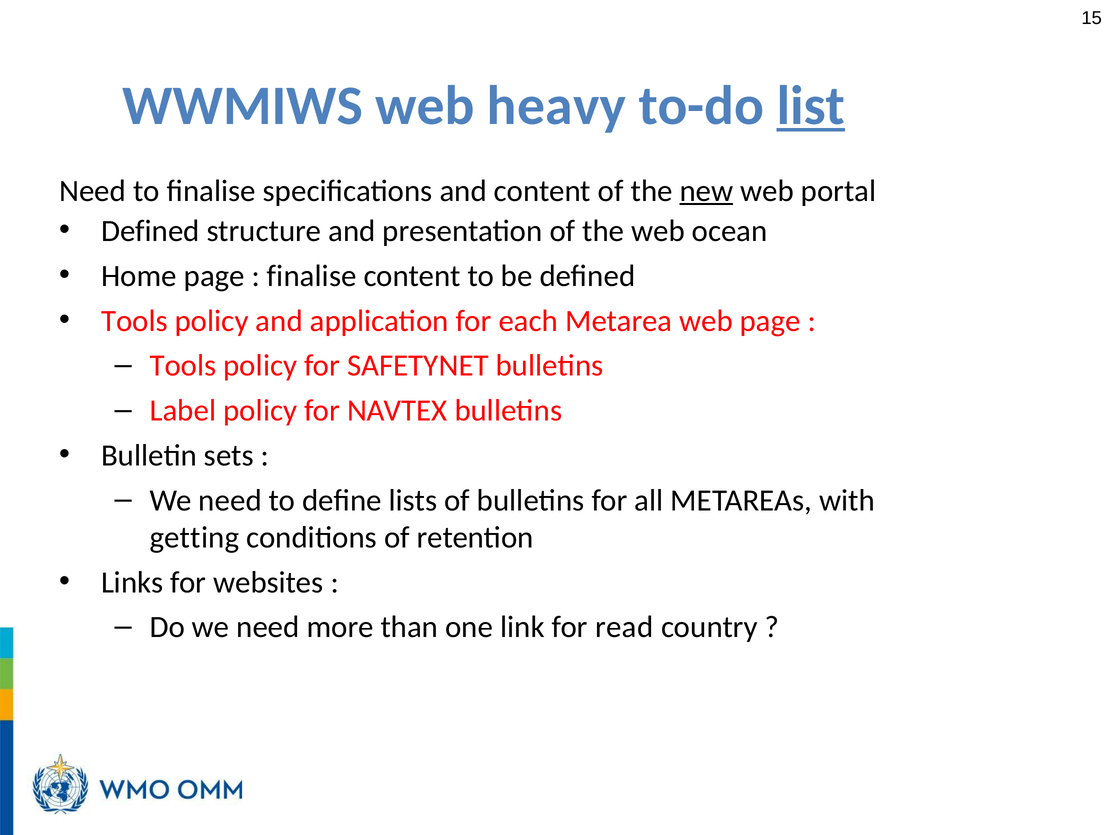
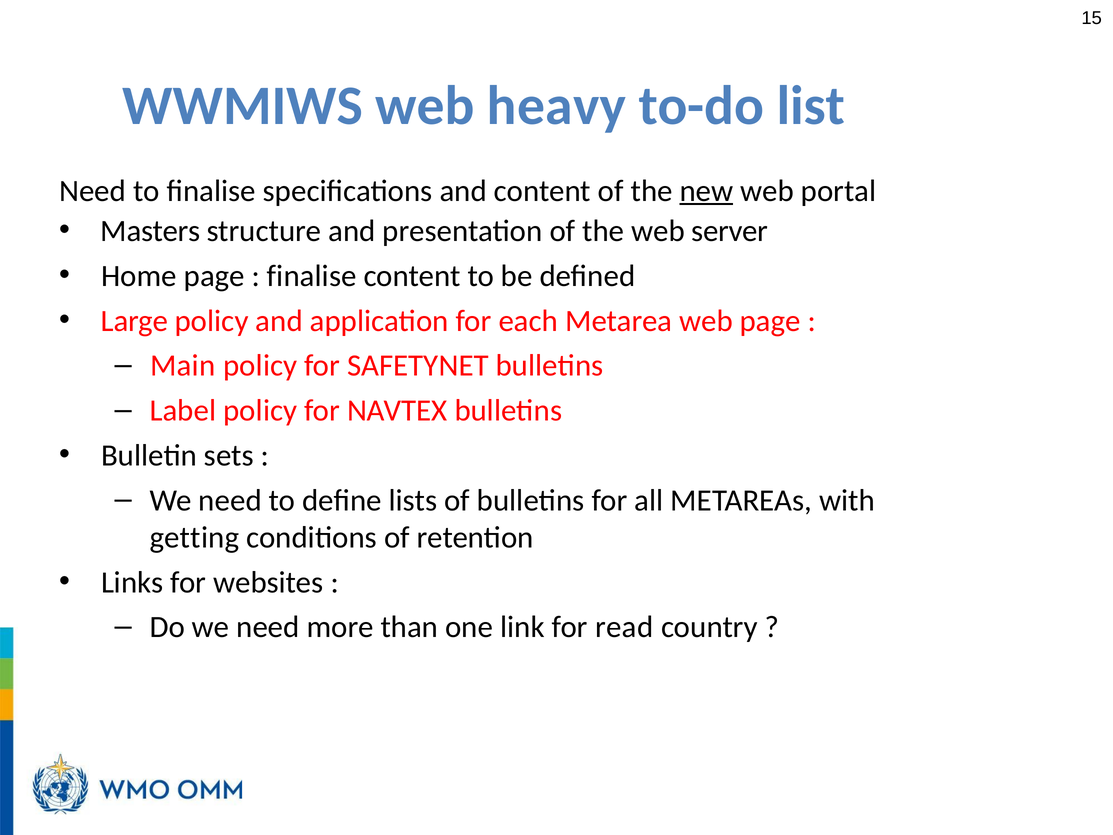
list underline: present -> none (811, 106)
Defined: Defined -> Masters (150, 231)
ocean: ocean -> server (730, 231)
Tools: Tools -> Large (134, 321)
Tools: Tools -> Main (183, 366)
